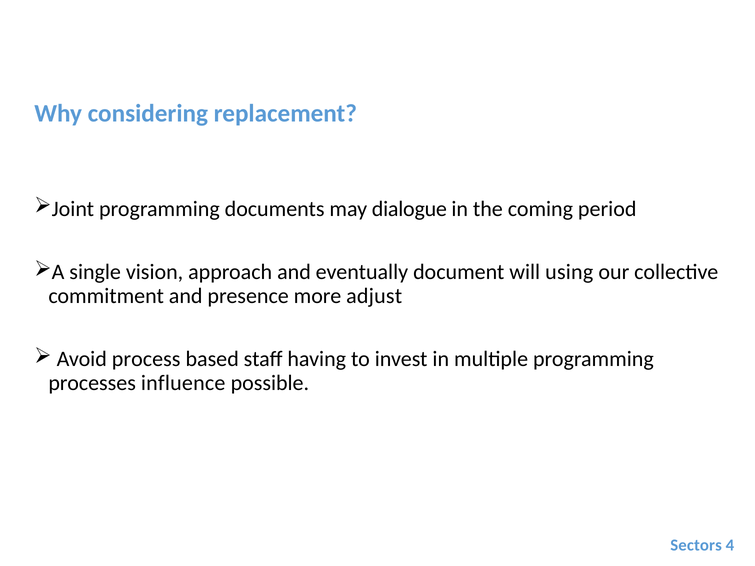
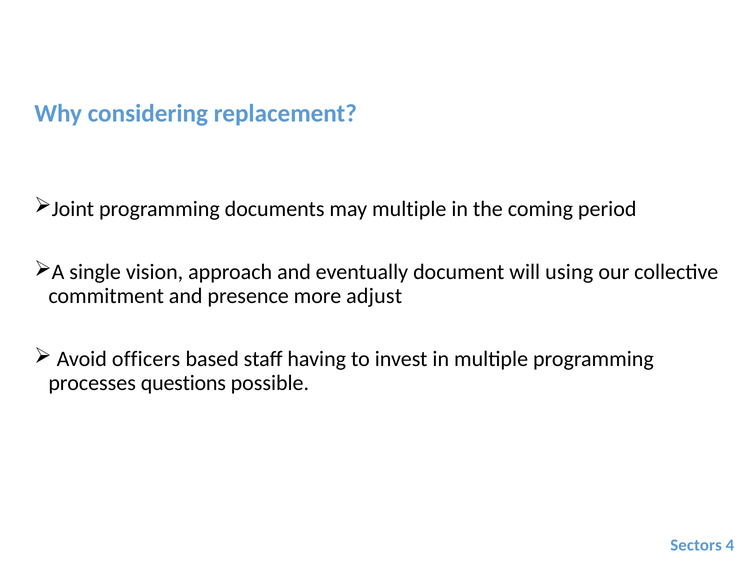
may dialogue: dialogue -> multiple (409, 209)
process: process -> officers (146, 359)
influence: influence -> questions (183, 383)
